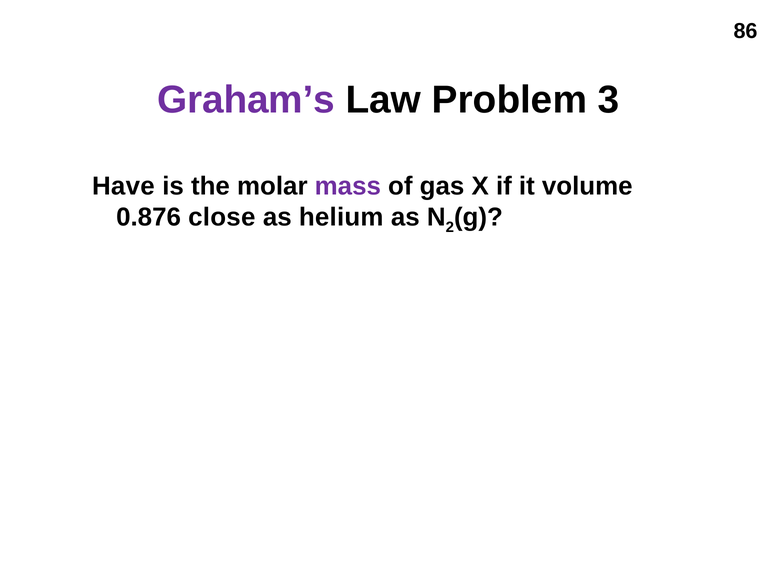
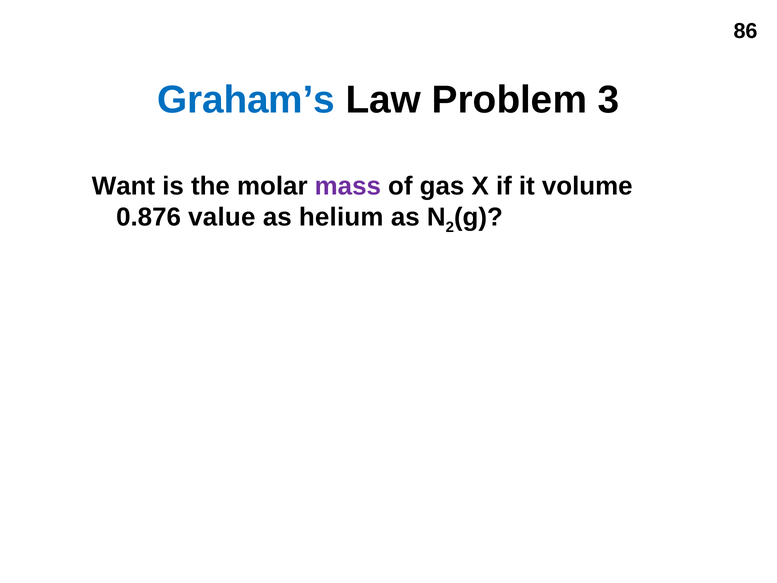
Graham’s colour: purple -> blue (246, 100)
Have: Have -> Want (123, 186)
close: close -> value (222, 217)
